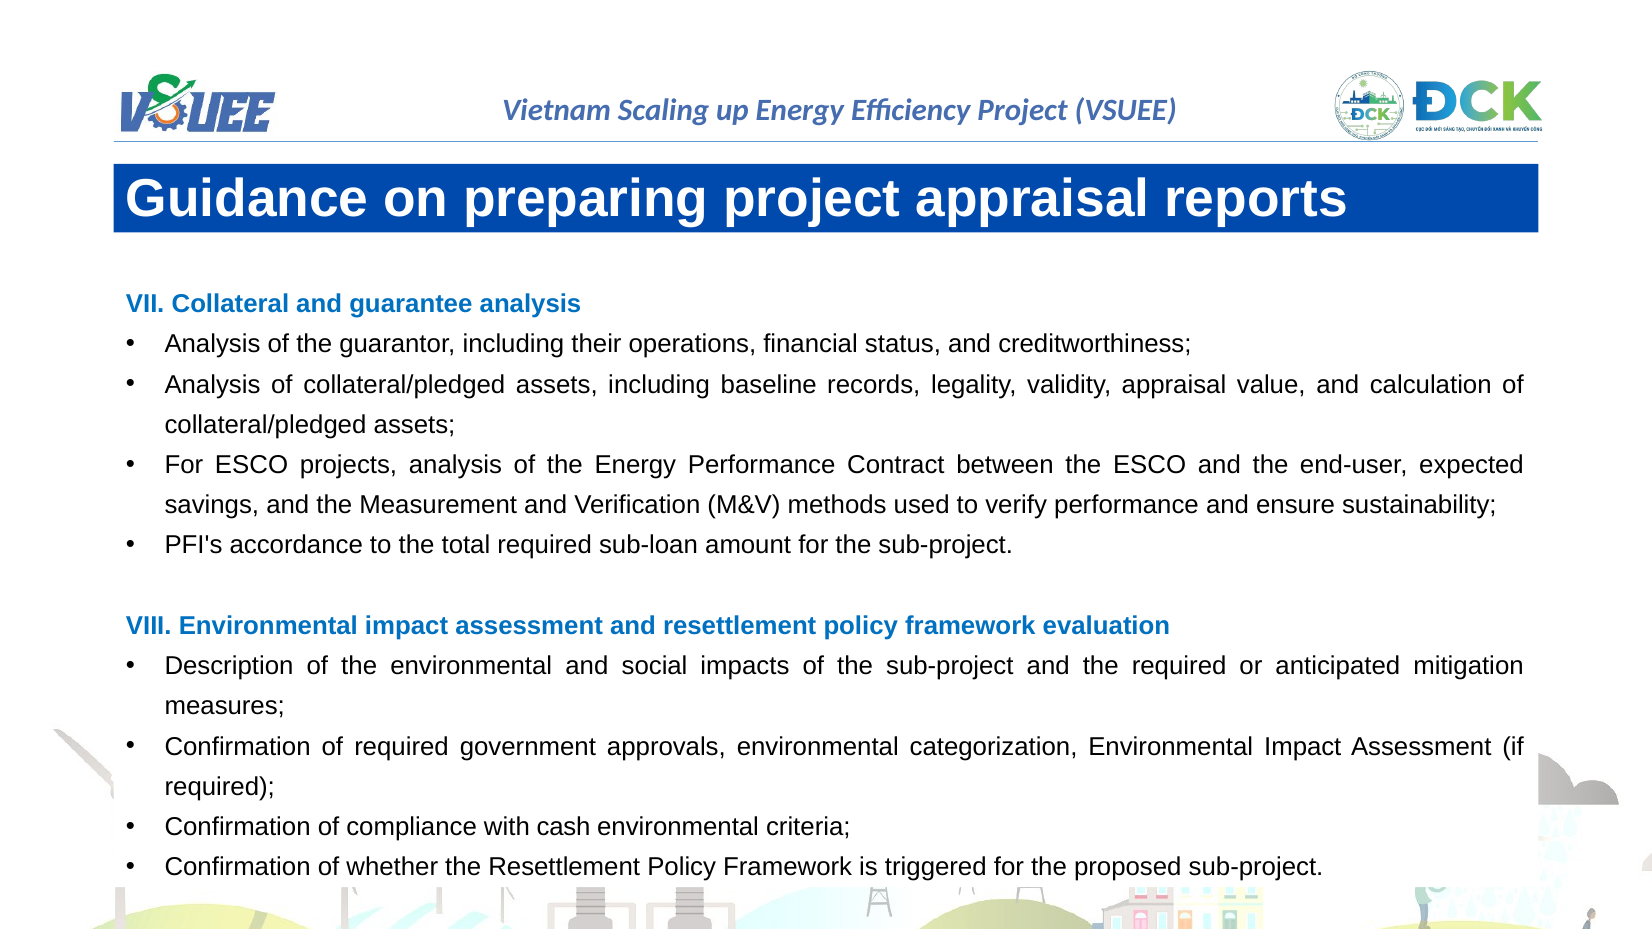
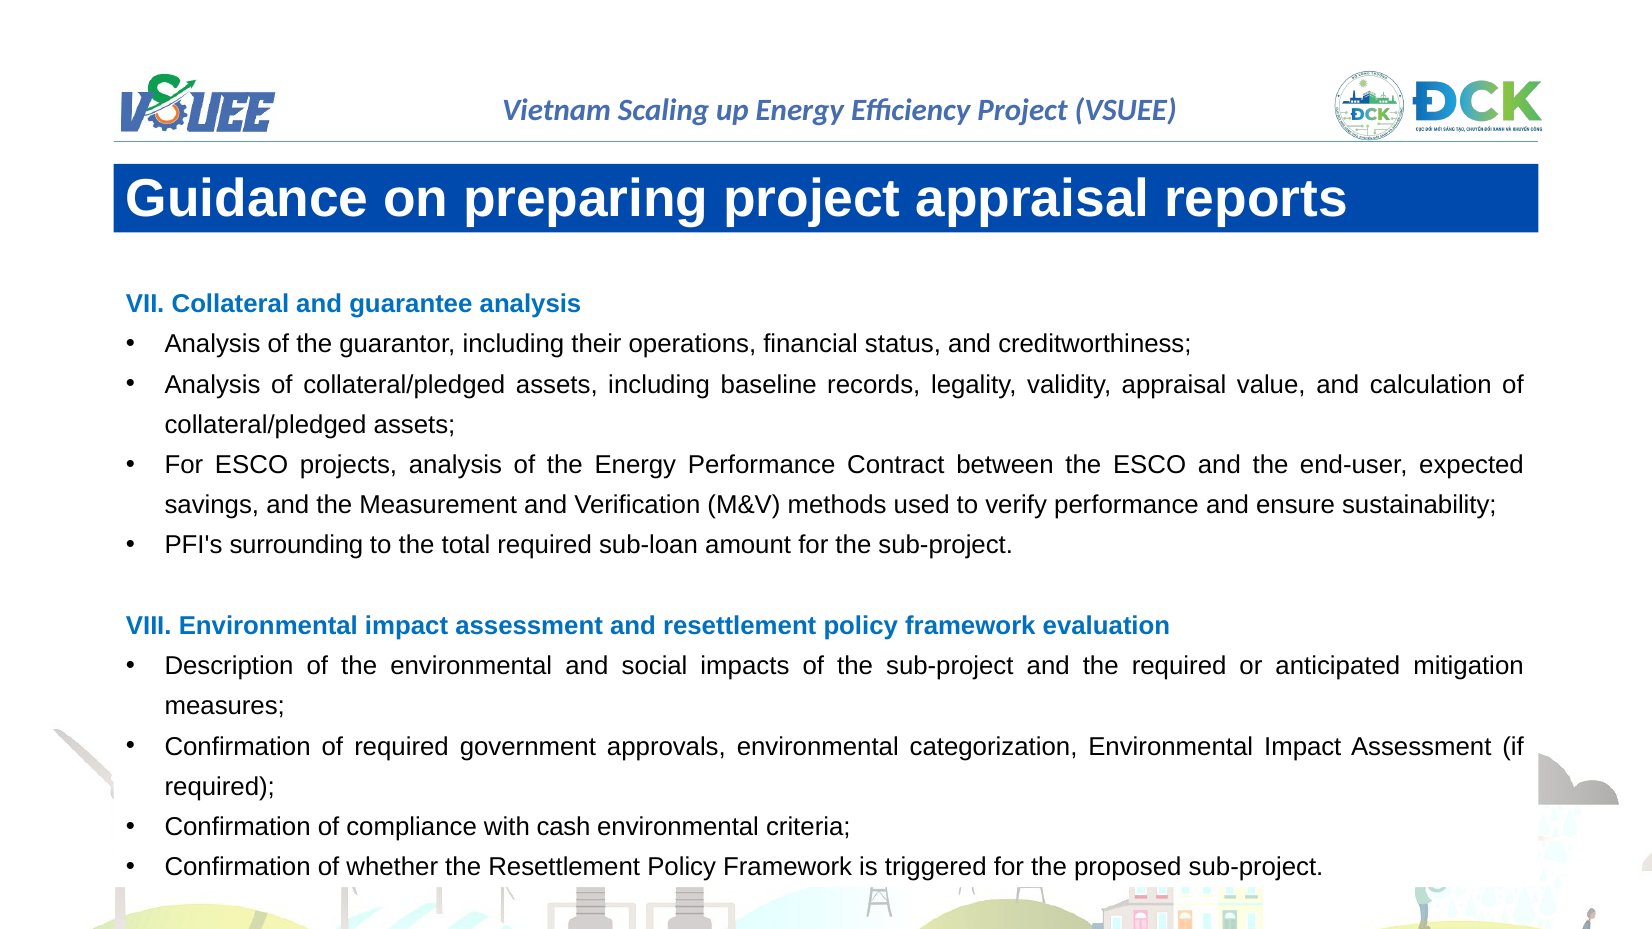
accordance: accordance -> surrounding (296, 546)
